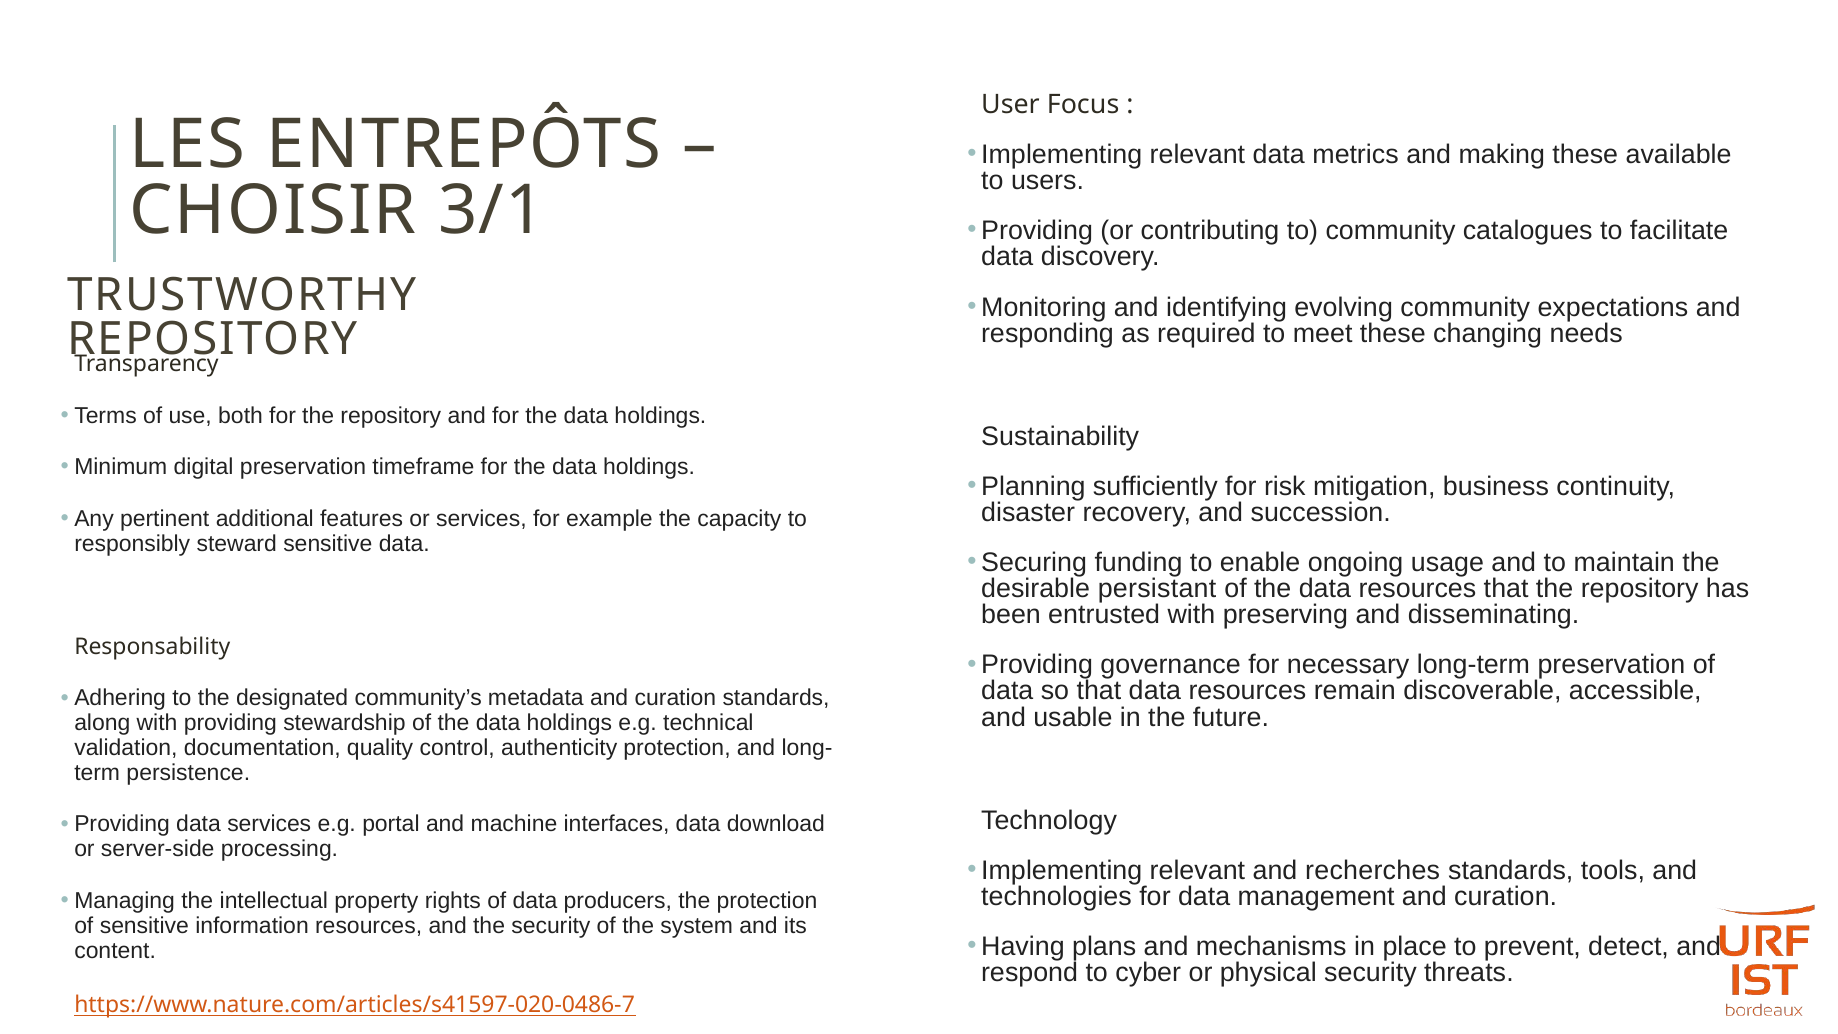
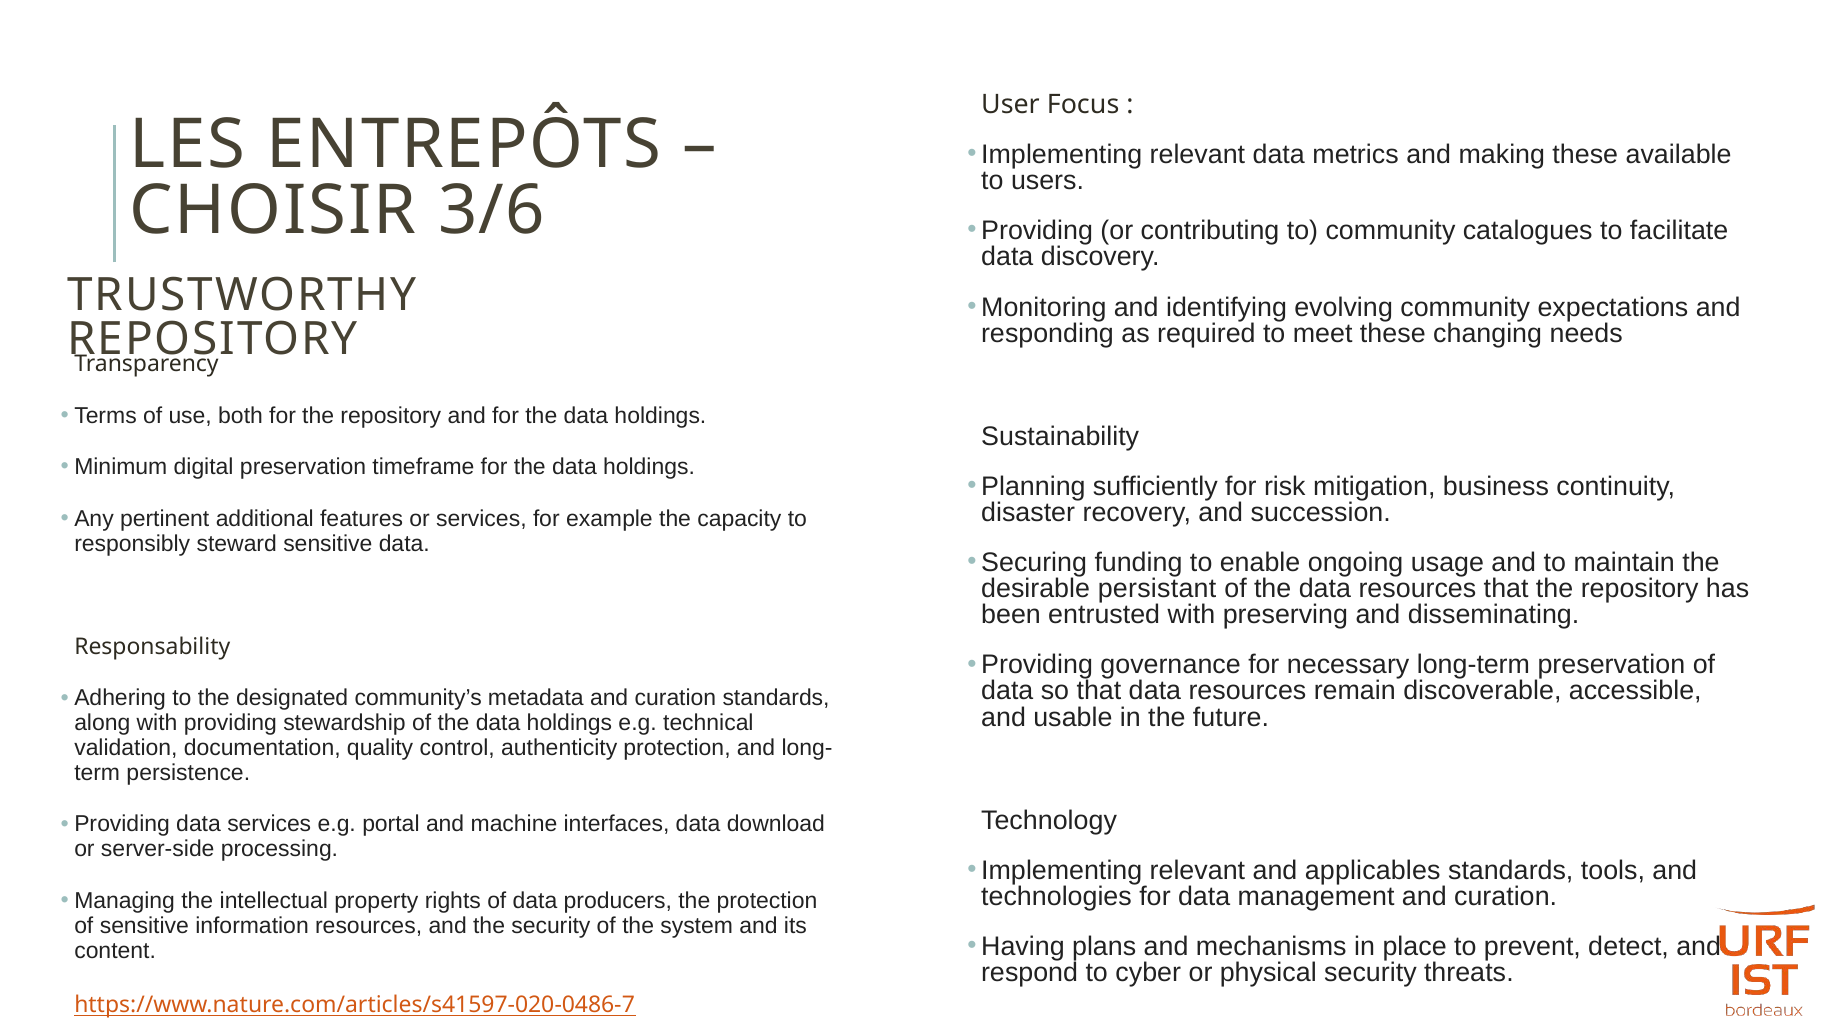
3/1: 3/1 -> 3/6 (491, 211)
recherches: recherches -> applicables (1373, 870)
